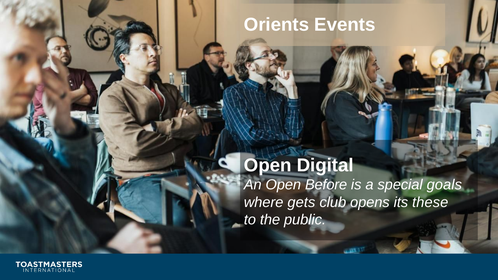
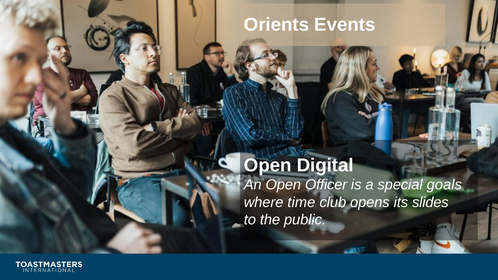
Before: Before -> Officer (326, 185)
gets: gets -> time (301, 202)
these: these -> slides (430, 202)
